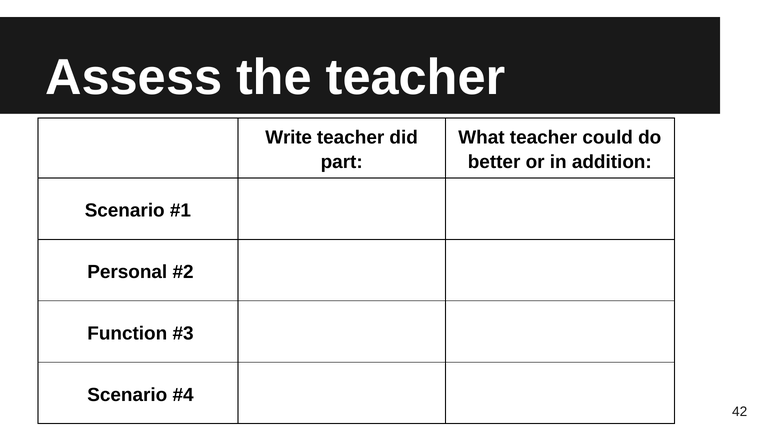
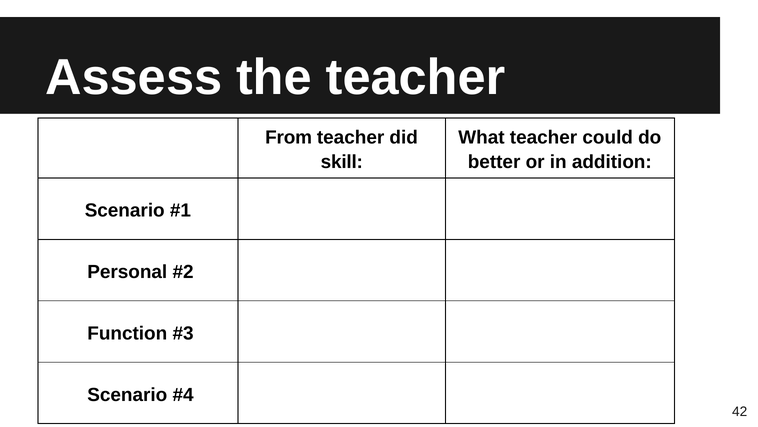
Write: Write -> From (289, 137)
part: part -> skill (342, 162)
